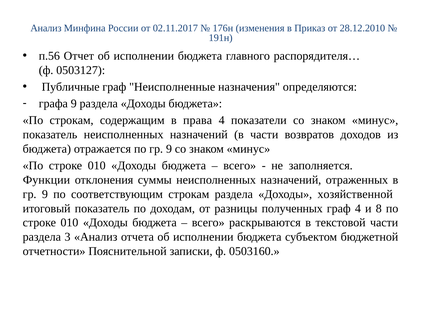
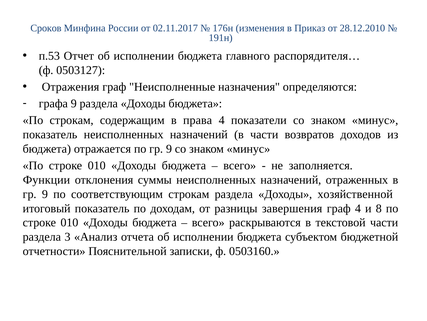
Анализ: Анализ -> Сроков (46, 28)
п.56: п.56 -> п.53 (49, 56)
Публичные: Публичные -> Отражения (71, 87)
полученных: полученных -> завершения (292, 208)
